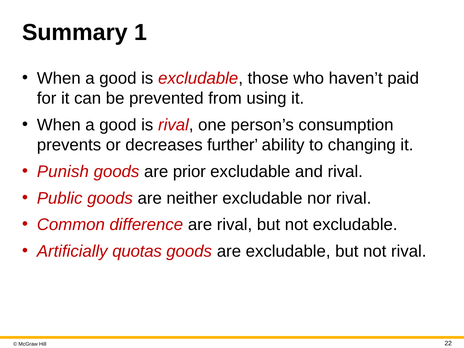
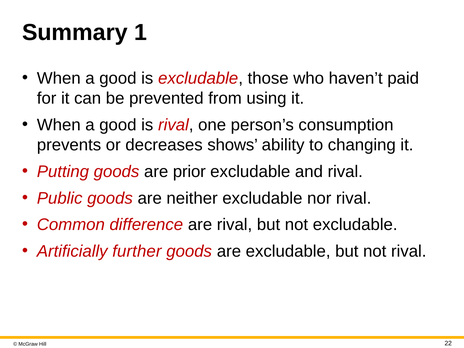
further: further -> shows (233, 145)
Punish: Punish -> Putting (63, 172)
quotas: quotas -> further (137, 251)
